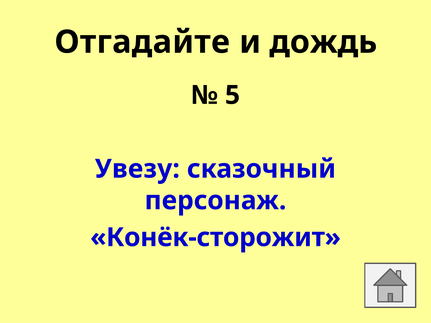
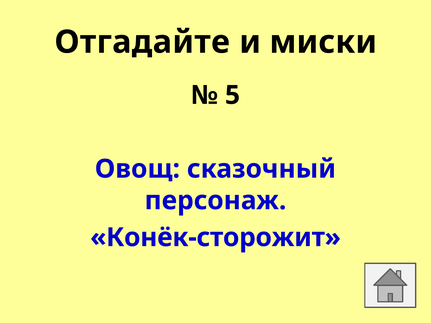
дождь: дождь -> миски (323, 42)
Увезу: Увезу -> Овощ (137, 169)
